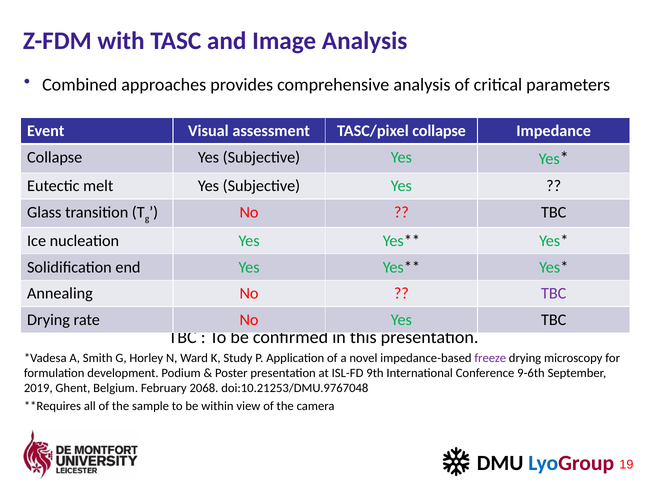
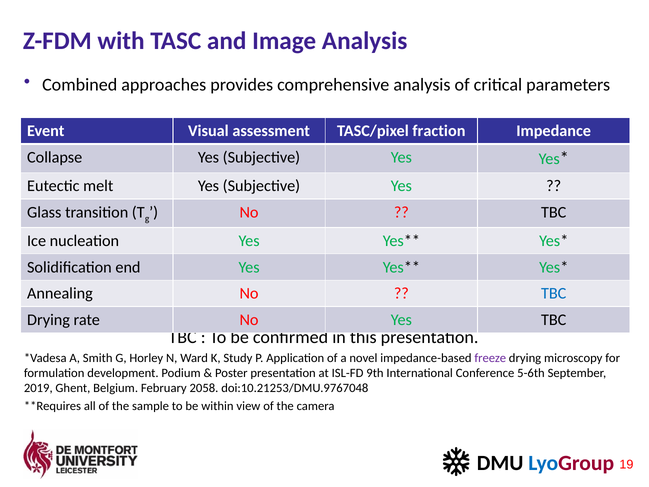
TASC/pixel collapse: collapse -> fraction (439, 131)
TBC colour: purple -> blue (554, 293)
9-6th: 9-6th -> 5-6th (531, 373)
2068: 2068 -> 2058 (204, 388)
